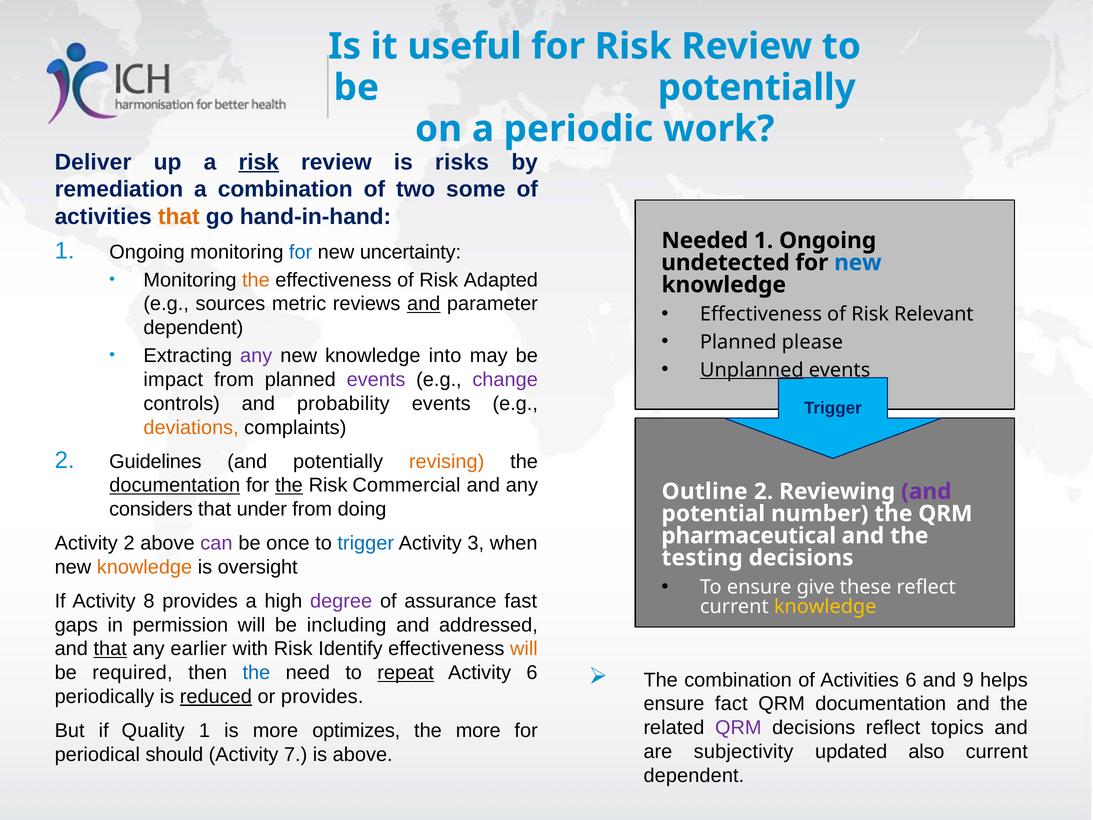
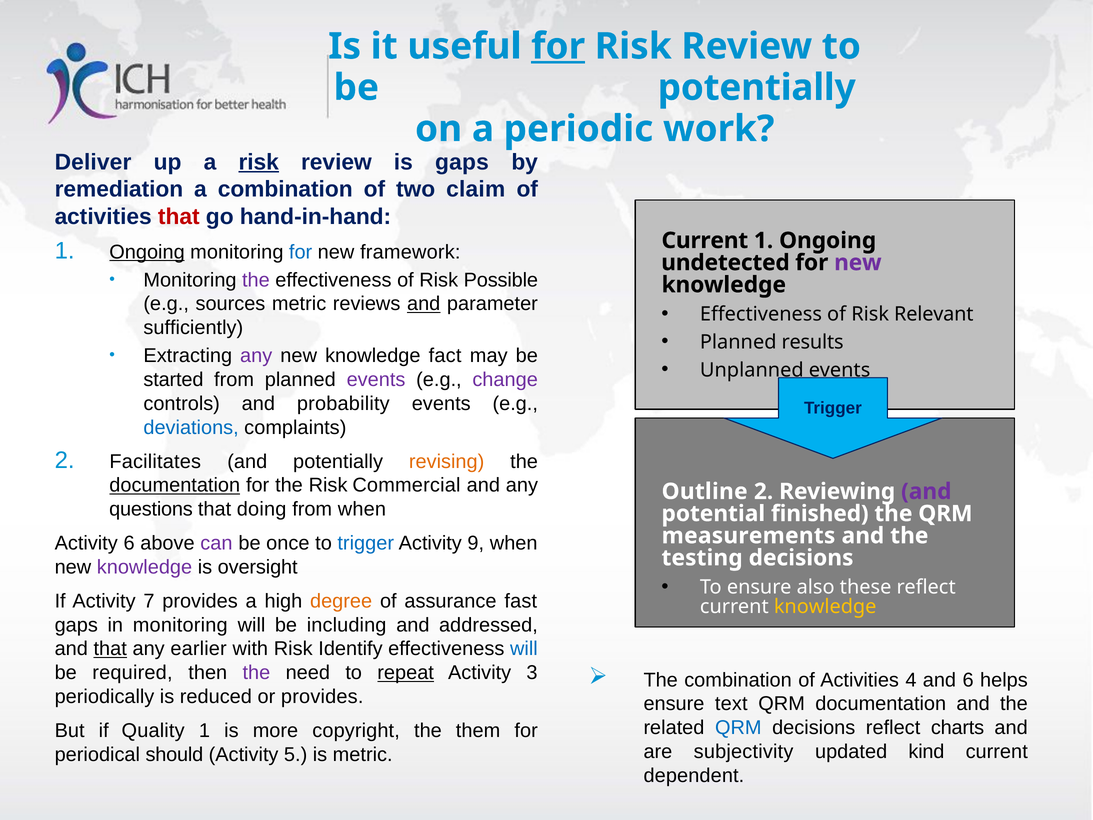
for underline: none -> present (558, 46)
is risks: risks -> gaps (462, 162)
some: some -> claim (476, 189)
that colour: orange -> red (179, 217)
Needed: Needed -> Current (705, 240)
Ongoing underline: none -> present (147, 252)
uncertainty: uncertainty -> framework (410, 252)
new colour: blue -> purple (858, 263)
the colour: orange -> purple (256, 280)
Adapted: Adapted -> Possible (501, 280)
dependent: dependent -> sufficiently (193, 328)
please: please -> results (813, 342)
into: into -> fact (445, 356)
Unplanned underline: present -> none (752, 370)
impact: impact -> started (173, 380)
deviations colour: orange -> blue (191, 427)
Guidelines: Guidelines -> Facilitates (155, 461)
the underline: present -> none (289, 485)
considers: considers -> questions (151, 509)
under: under -> doing (262, 509)
from doing: doing -> when (362, 509)
number: number -> finished (820, 513)
pharmaceutical: pharmaceutical -> measurements (749, 536)
Activity 2: 2 -> 6 (129, 543)
3: 3 -> 9 (476, 543)
knowledge colour: orange -> purple (144, 567)
give: give -> also (816, 587)
8: 8 -> 7 (149, 601)
degree colour: purple -> orange (341, 601)
in permission: permission -> monitoring (180, 625)
will colour: orange -> blue (524, 649)
the colour: blue -> purple (256, 673)
Activity 6: 6 -> 3 (532, 673)
Activities 6: 6 -> 4 (911, 680)
and 9: 9 -> 6 (968, 680)
reduced underline: present -> none (216, 697)
fact: fact -> text (731, 704)
QRM colour: purple -> blue (738, 728)
topics: topics -> charts (958, 728)
optimizes: optimizes -> copyright (356, 730)
the more: more -> them (478, 730)
also: also -> kind (926, 752)
7: 7 -> 5 (296, 754)
is above: above -> metric (363, 754)
